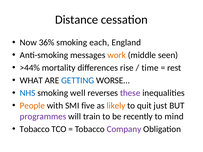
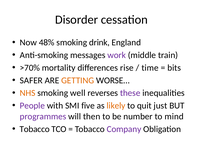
Distance: Distance -> Disorder (77, 20)
36%: 36% -> 48% (47, 43)
each: each -> drink (99, 43)
work colour: orange -> purple (117, 55)
seen: seen -> train (168, 55)
>44%: >44% -> >70% (30, 68)
rest: rest -> bits (174, 68)
WHAT: WHAT -> SAFER (31, 81)
GETTING colour: blue -> orange (78, 81)
NHS colour: blue -> orange (28, 93)
People colour: orange -> purple (32, 106)
train: train -> then (92, 117)
recently: recently -> number (138, 117)
